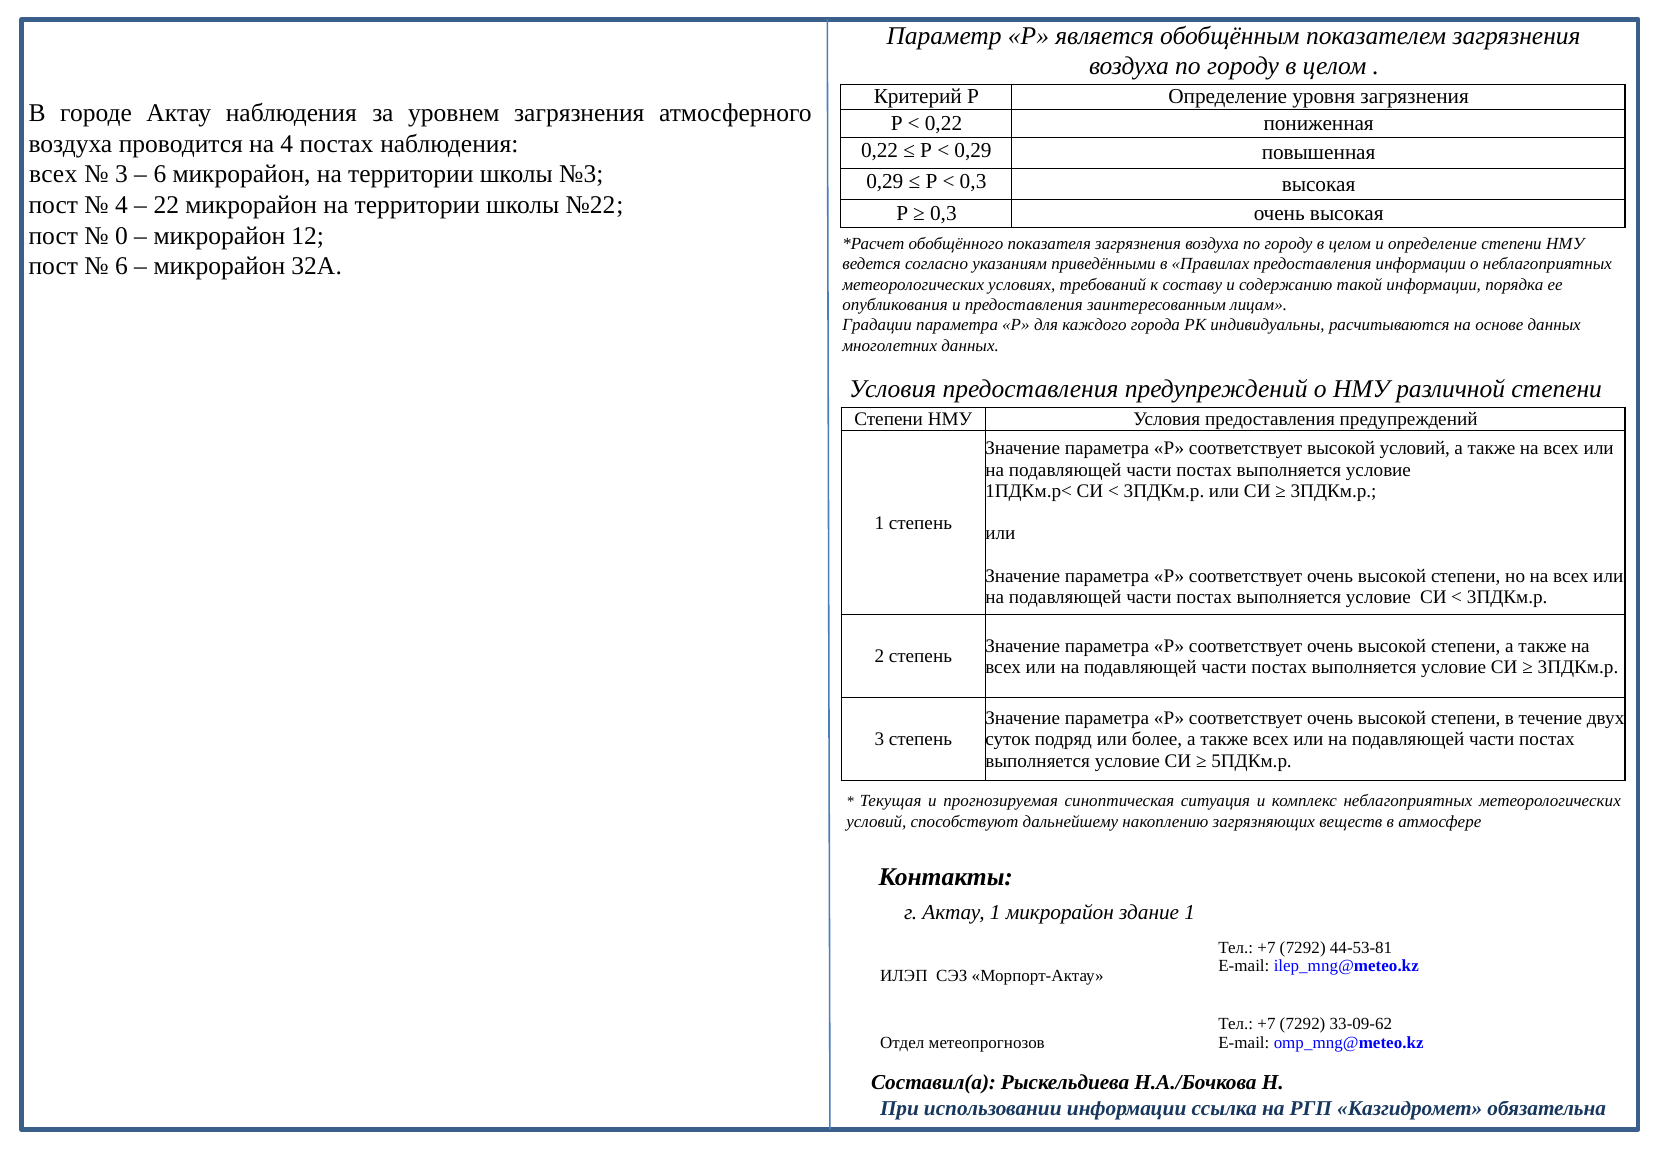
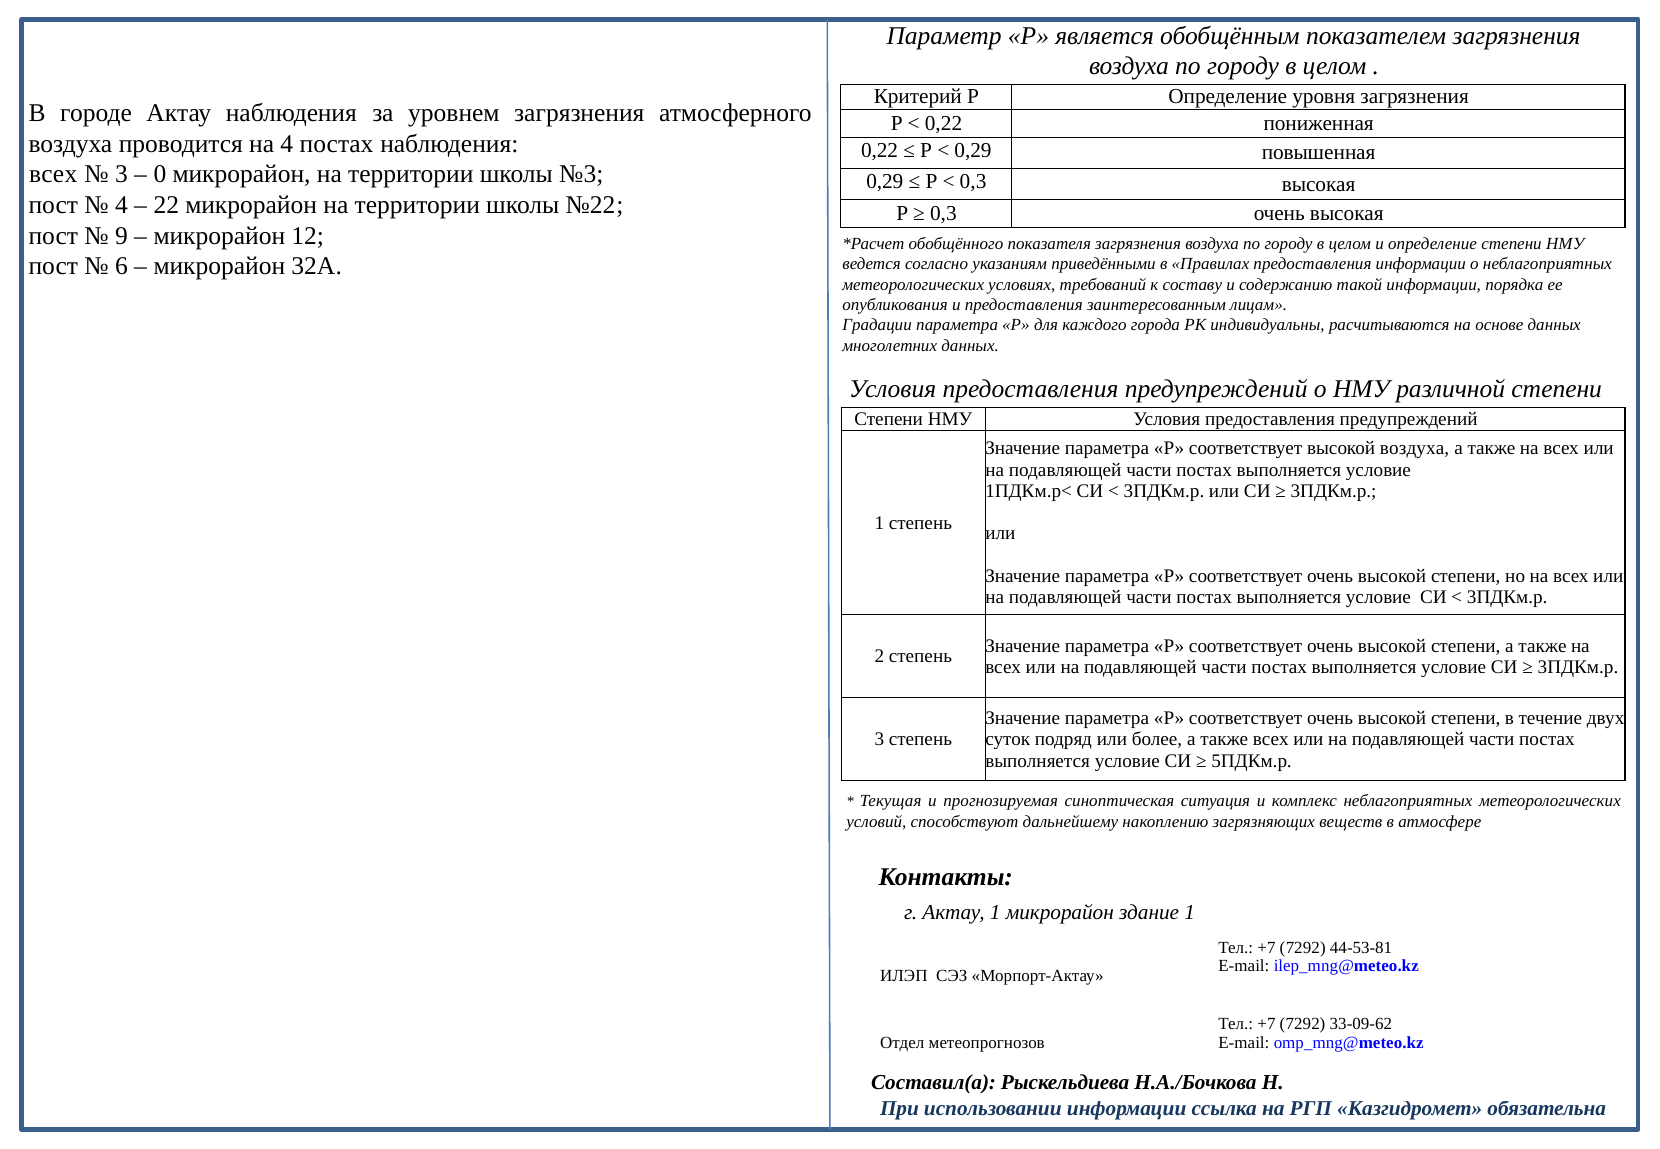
6: 6 -> 0 (160, 175)
0: 0 -> 9 (121, 236)
высокой условий: условий -> воздуха (1415, 449)
